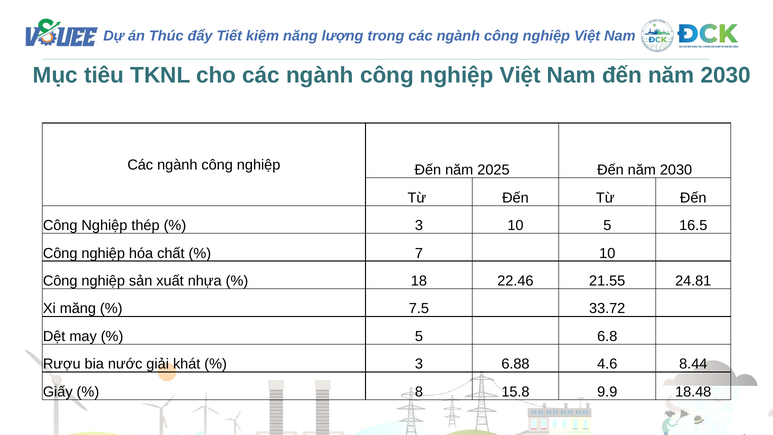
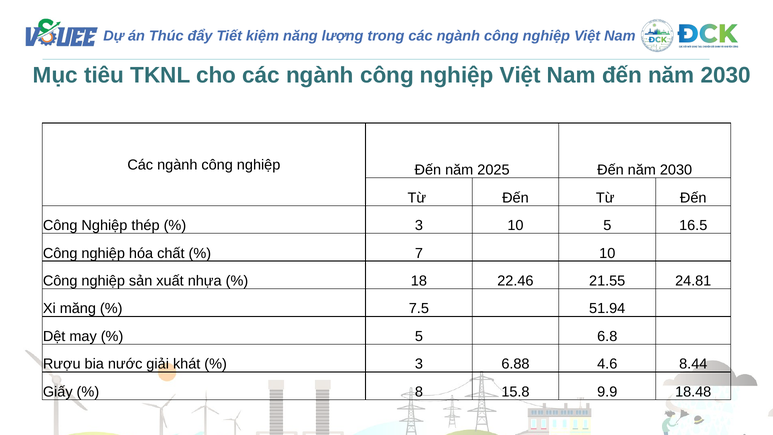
33.72: 33.72 -> 51.94 (607, 309)
